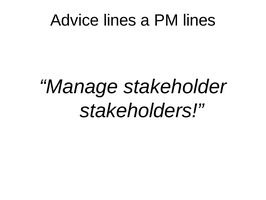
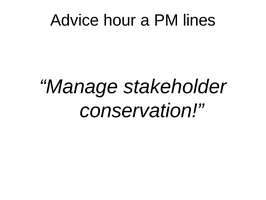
Advice lines: lines -> hour (120, 20)
stakeholders: stakeholders -> conservation (142, 110)
